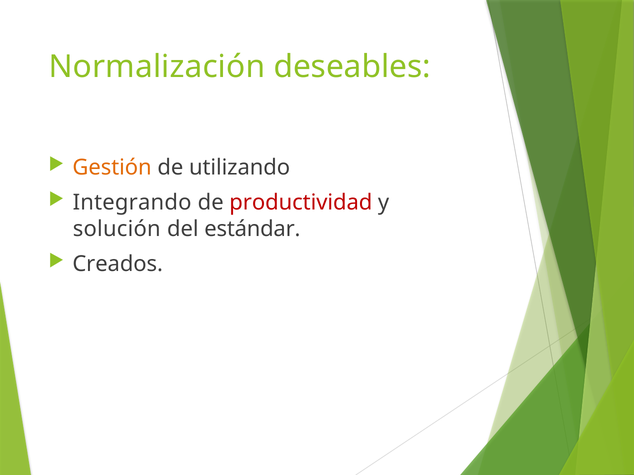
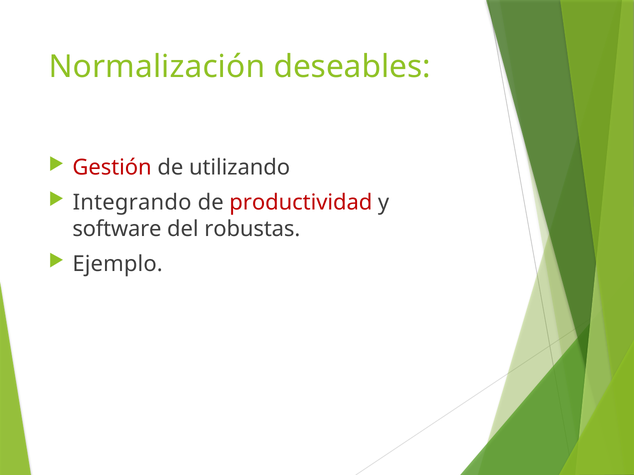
Gestión colour: orange -> red (112, 168)
solución: solución -> software (117, 229)
estándar: estándar -> robustas (252, 229)
Creados: Creados -> Ejemplo (118, 264)
